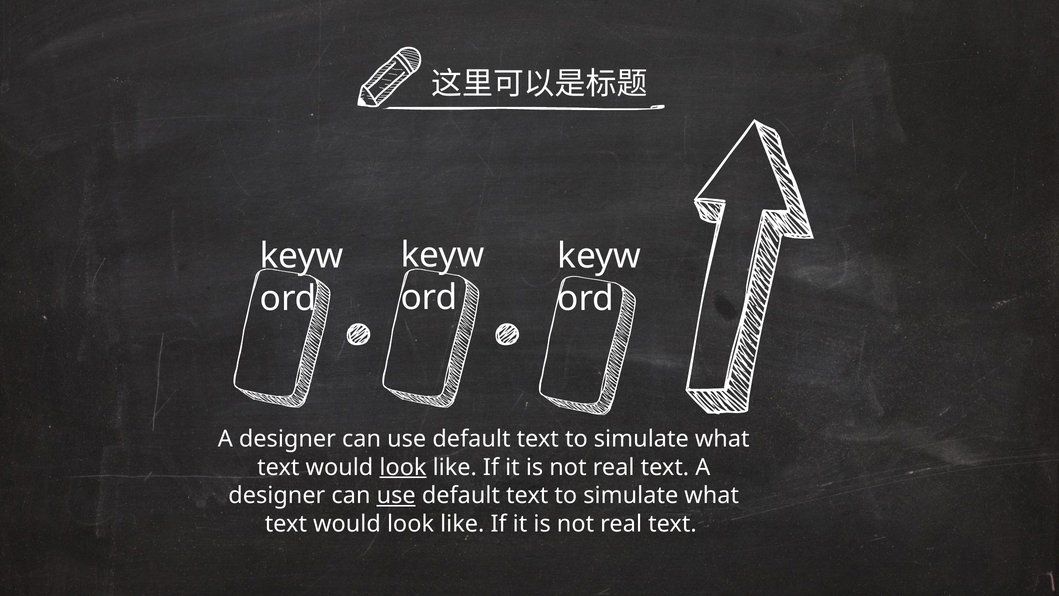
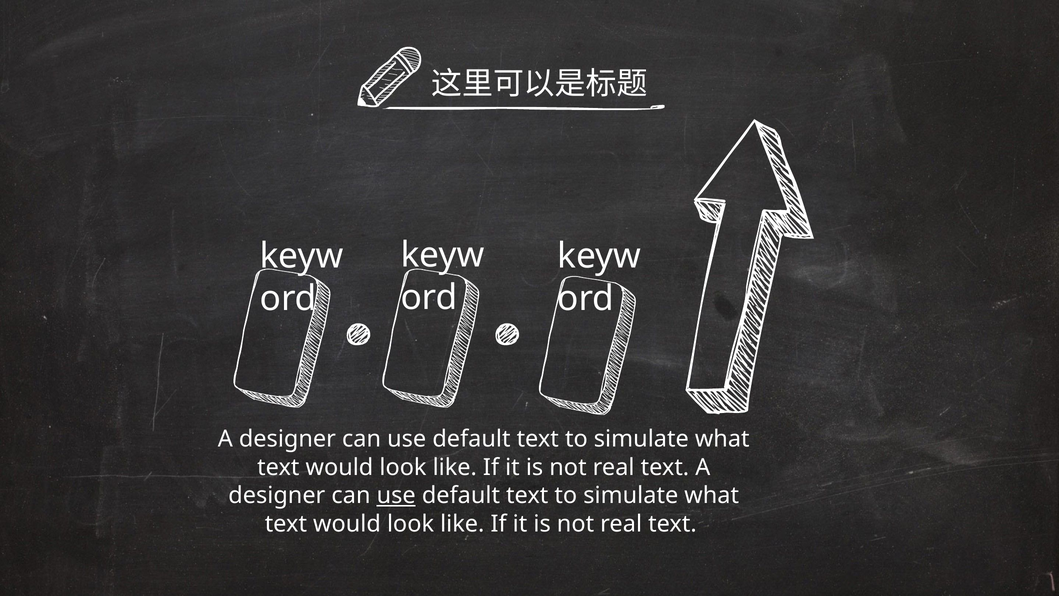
look underline: present -> none (403, 467)
